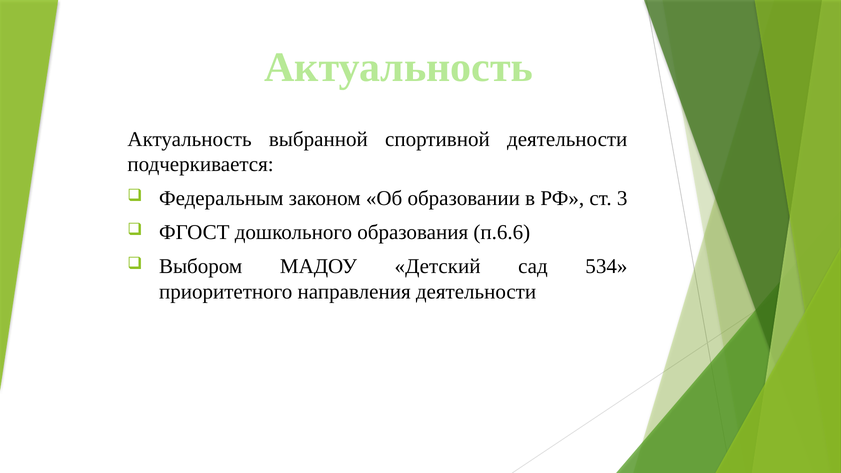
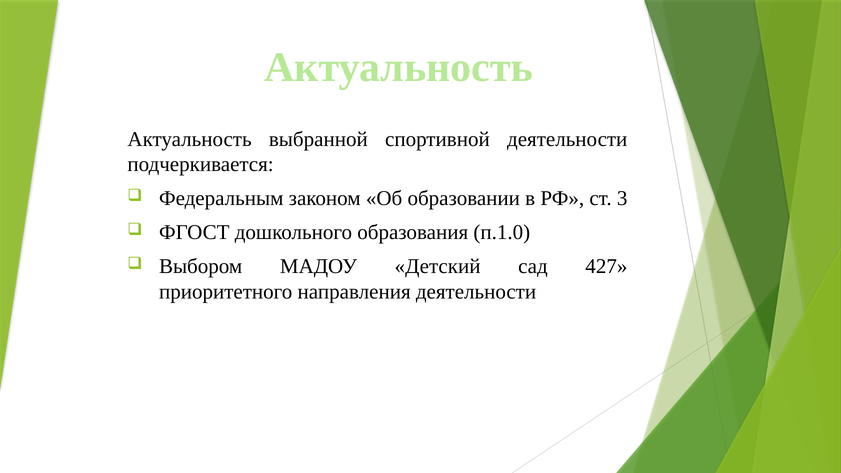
п.6.6: п.6.6 -> п.1.0 (502, 233)
534: 534 -> 427 (606, 267)
